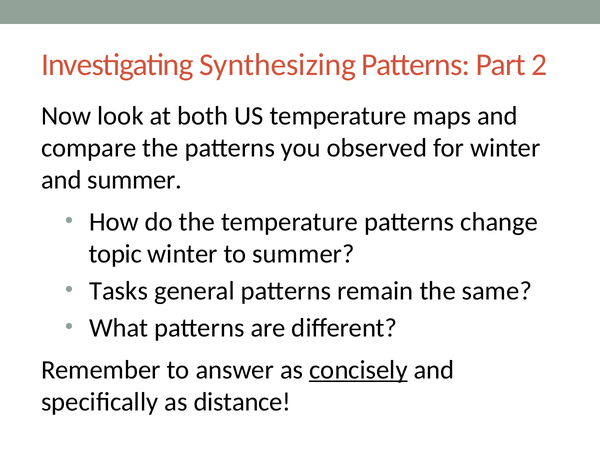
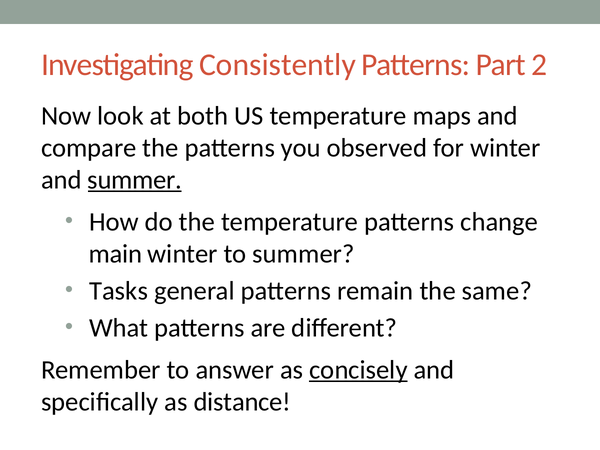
Synthesizing: Synthesizing -> Consistently (278, 65)
summer underline: none -> present (135, 180)
topic: topic -> main (115, 254)
